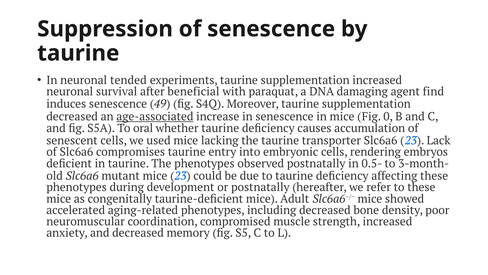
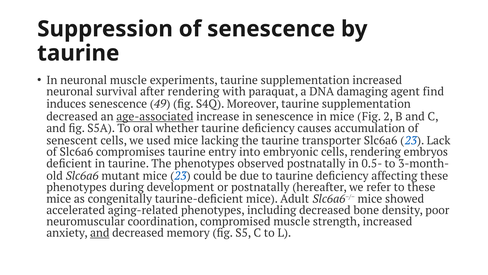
neuronal tended: tended -> muscle (128, 80)
after beneficial: beneficial -> rendering (194, 91)
0: 0 -> 2 (388, 116)
and underline: none -> present (100, 233)
